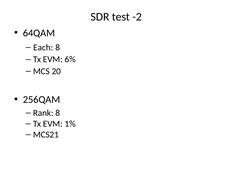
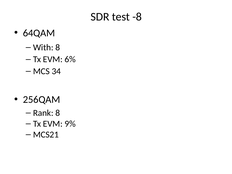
-2: -2 -> -8 (137, 17)
Each: Each -> With (43, 47)
20: 20 -> 34 (56, 71)
1%: 1% -> 9% (70, 124)
